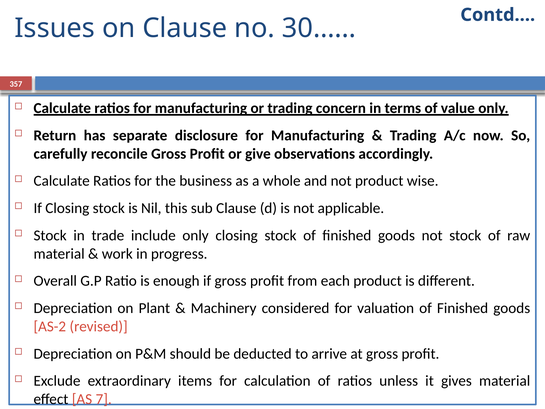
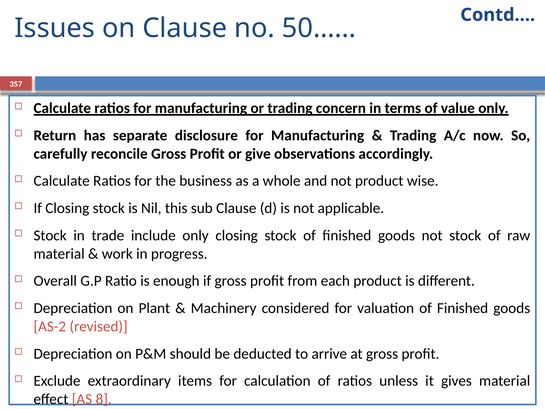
30……: 30…… -> 50…… (319, 28)
7: 7 -> 8 (104, 399)
